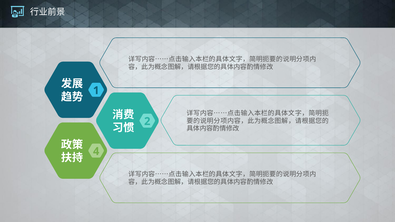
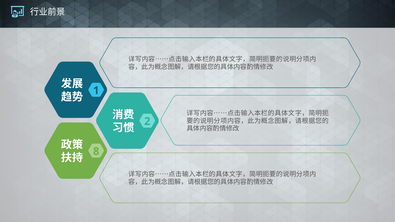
4: 4 -> 8 (96, 151)
